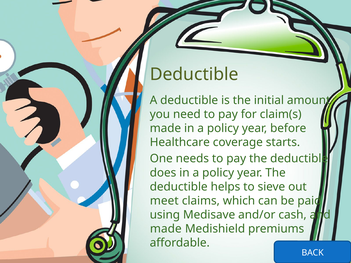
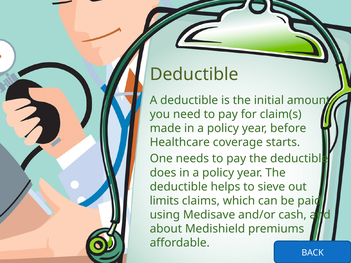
meet: meet -> limits (164, 201)
made: made -> about (166, 229)
